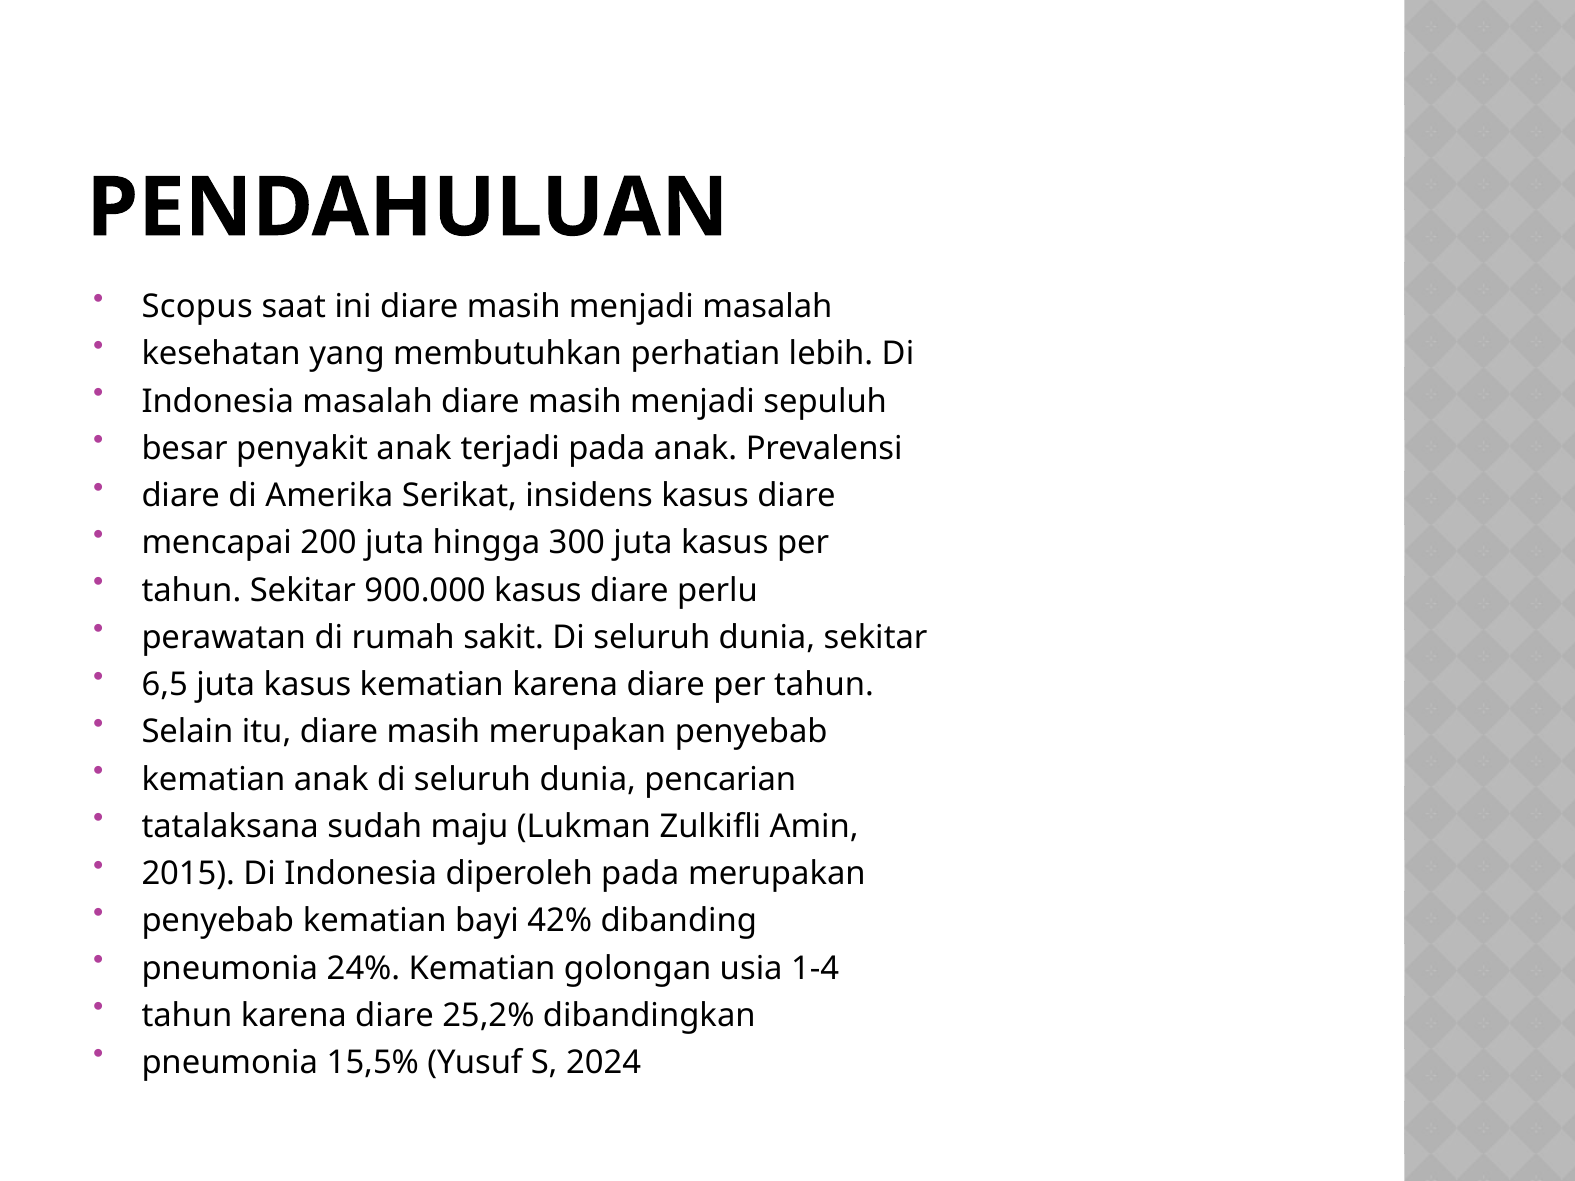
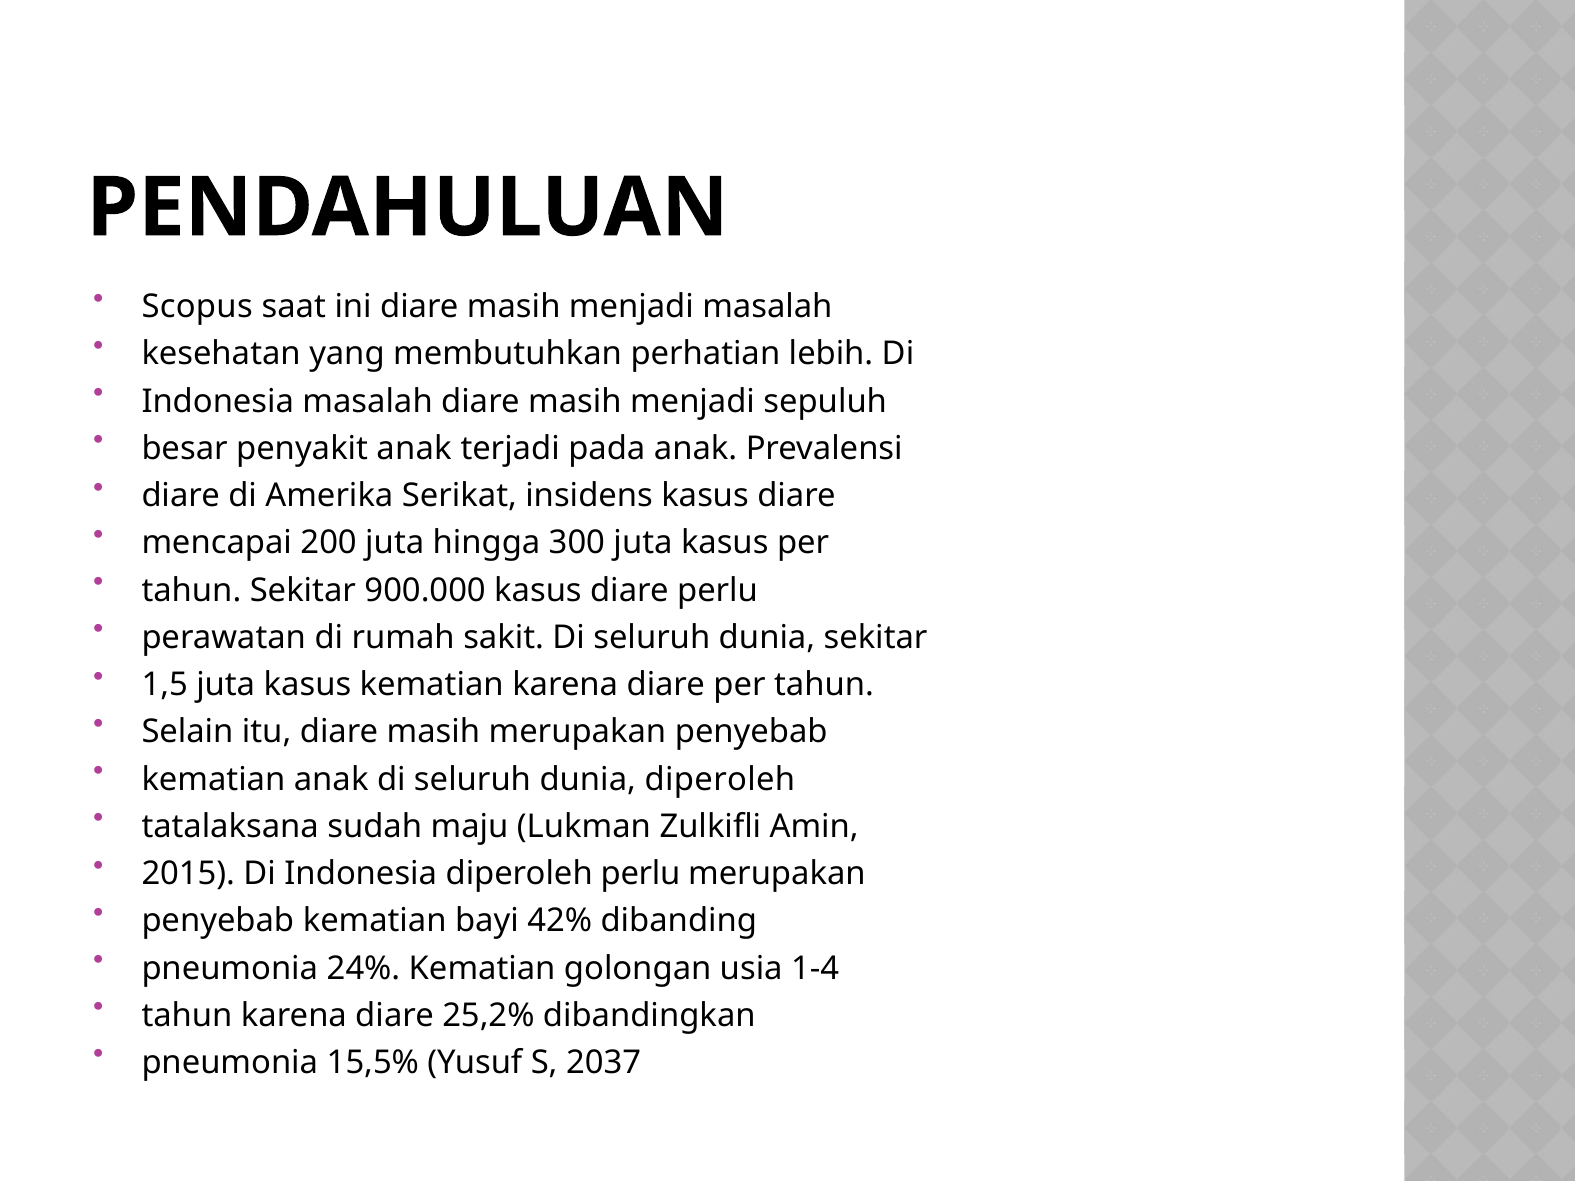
6,5: 6,5 -> 1,5 (165, 685)
dunia pencarian: pencarian -> diperoleh (720, 779)
diperoleh pada: pada -> perlu (640, 874)
2024: 2024 -> 2037 (604, 1063)
